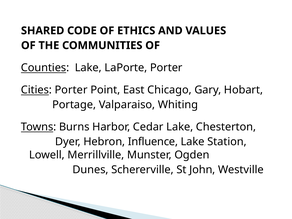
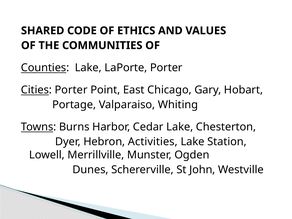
Influence: Influence -> Activities (153, 142)
